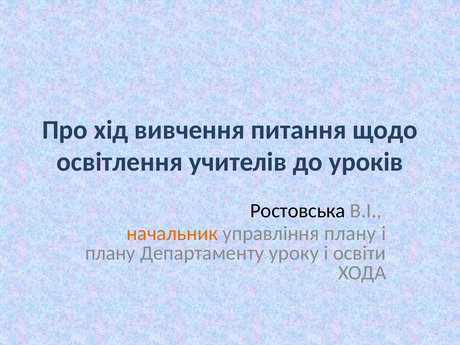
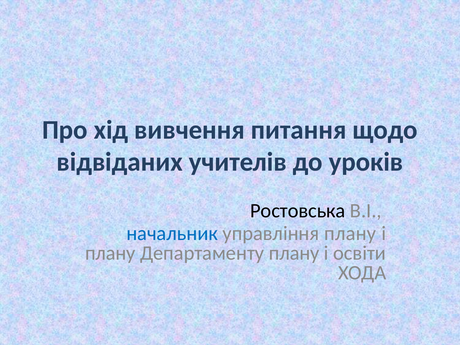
освітлення: освітлення -> відвіданих (120, 162)
начальник colour: orange -> blue (172, 234)
Департаменту уроку: уроку -> плану (294, 253)
